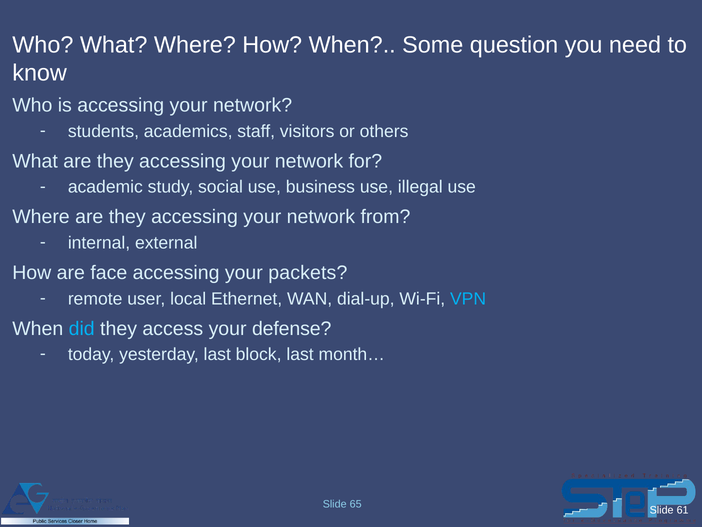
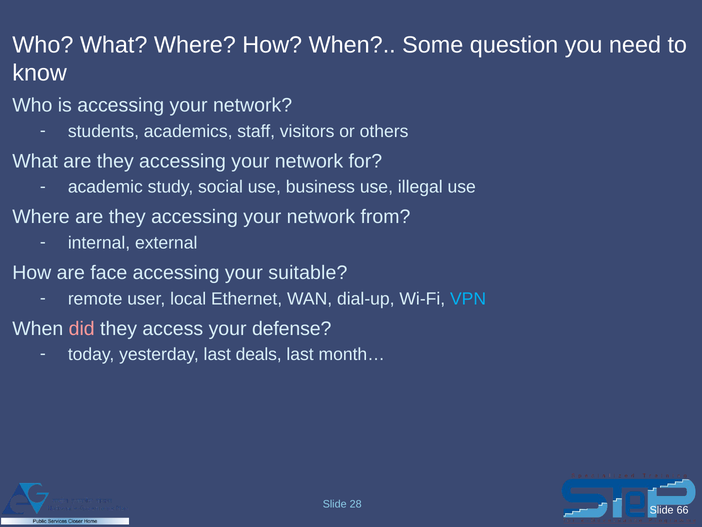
packets: packets -> suitable (308, 273)
did colour: light blue -> pink (82, 328)
block: block -> deals (259, 354)
65: 65 -> 28 (356, 504)
61: 61 -> 66 (683, 510)
